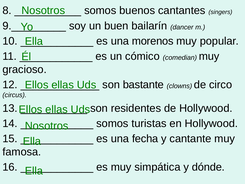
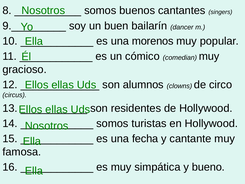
bastante: bastante -> alumnos (143, 85)
dónde: dónde -> bueno (208, 167)
